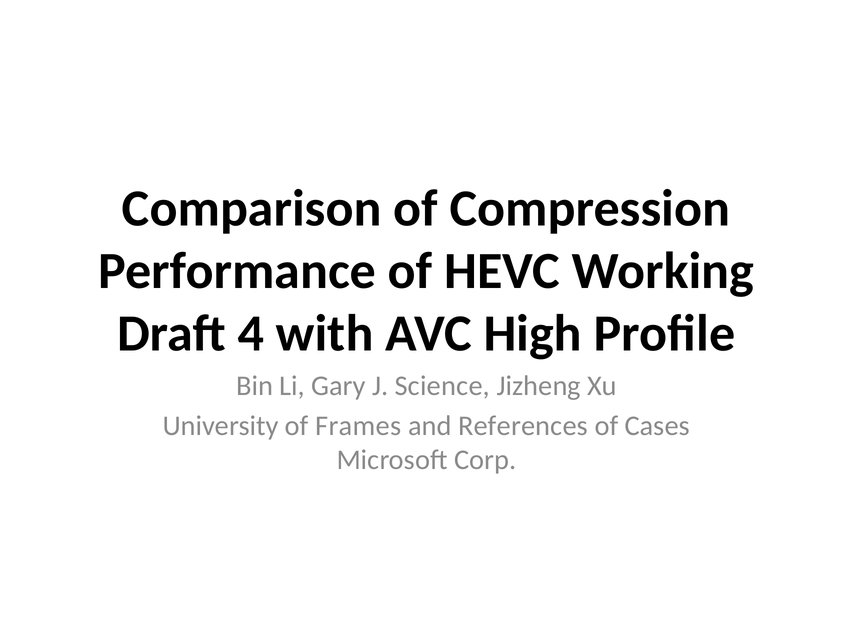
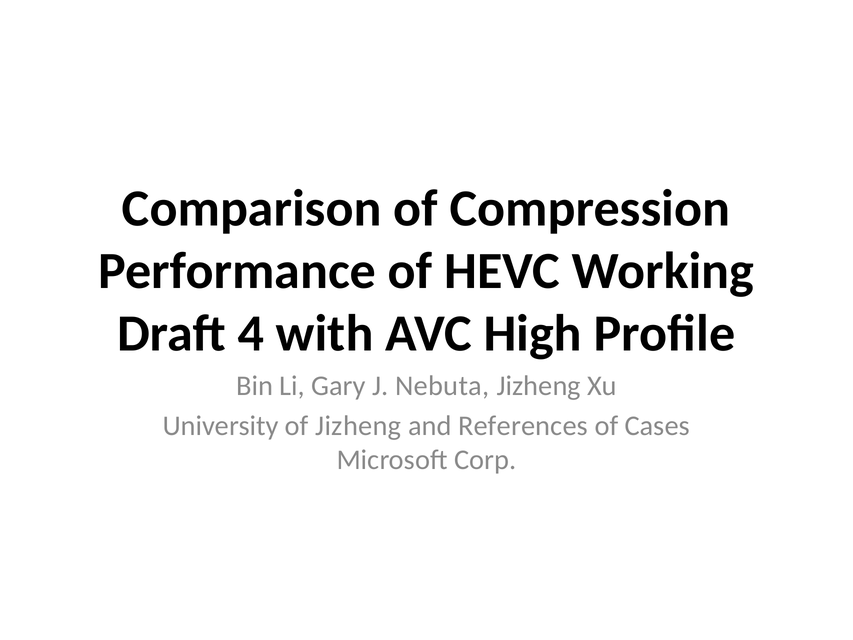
Science: Science -> Nebuta (442, 386)
of Frames: Frames -> Jizheng (358, 426)
